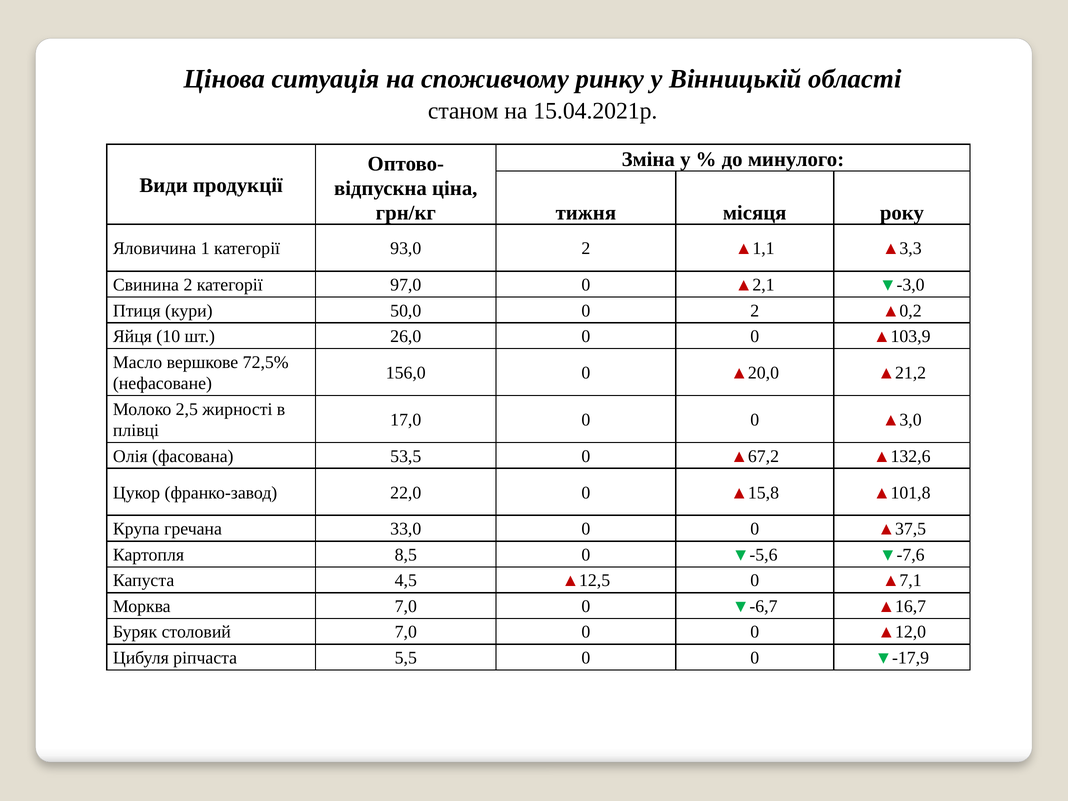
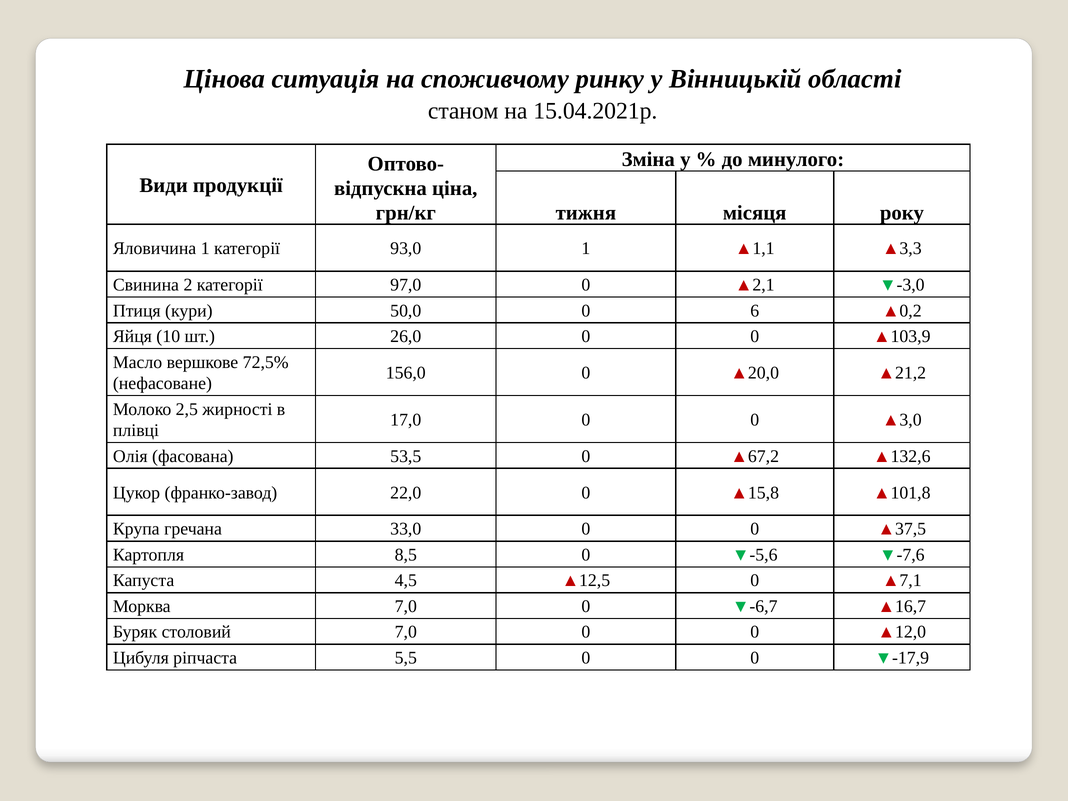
93,0 2: 2 -> 1 (586, 249)
0 2: 2 -> 6 (755, 311)
